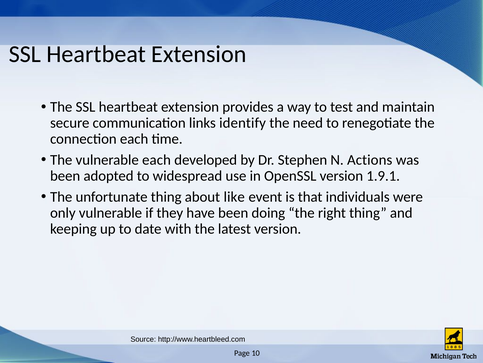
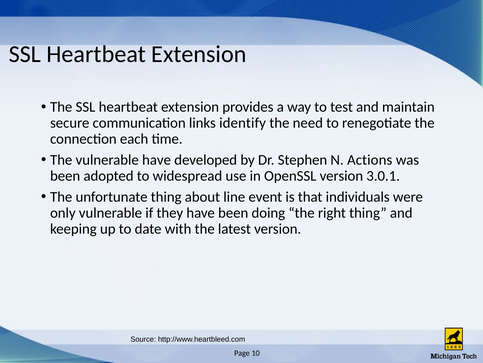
vulnerable each: each -> have (157, 160)
1.9.1: 1.9.1 -> 3.0.1 (383, 176)
like: like -> line (234, 197)
